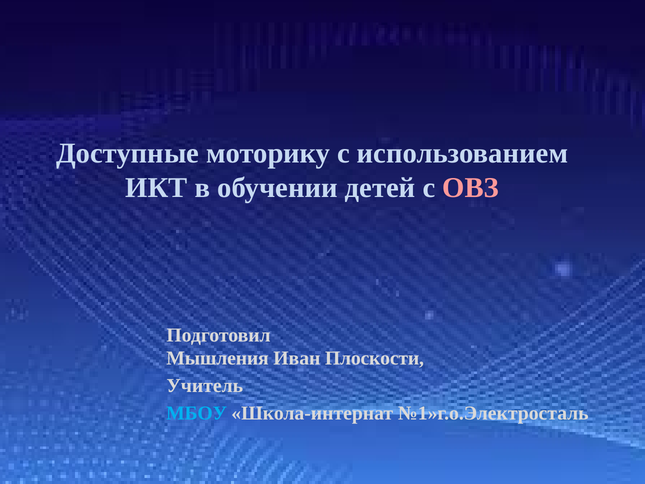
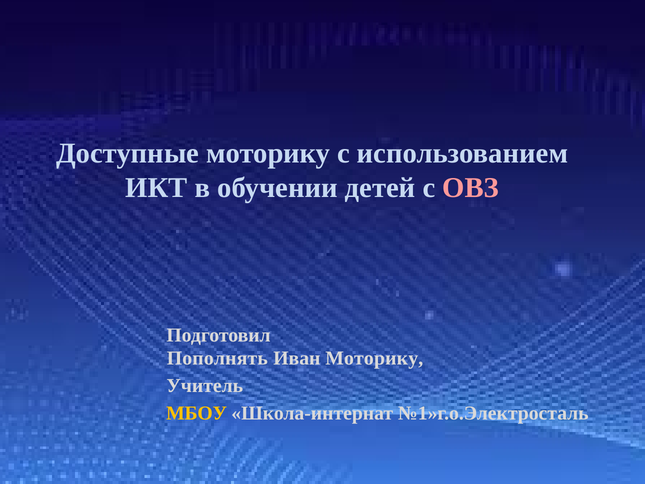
Мышления: Мышления -> Пополнять (217, 358)
Иван Плоскости: Плоскости -> Моторику (374, 358)
МБОУ colour: light blue -> yellow (197, 413)
